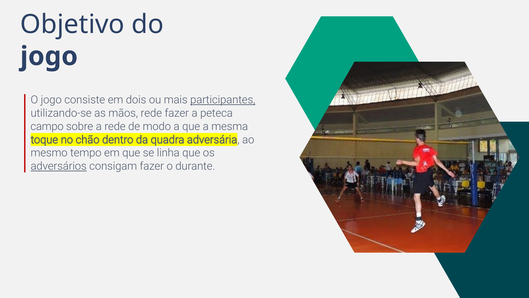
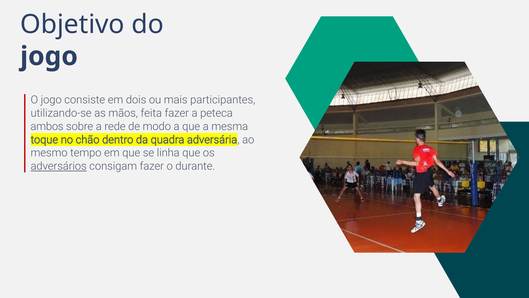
participantes underline: present -> none (223, 100)
mãos rede: rede -> feita (151, 113)
campo: campo -> ambos (47, 126)
